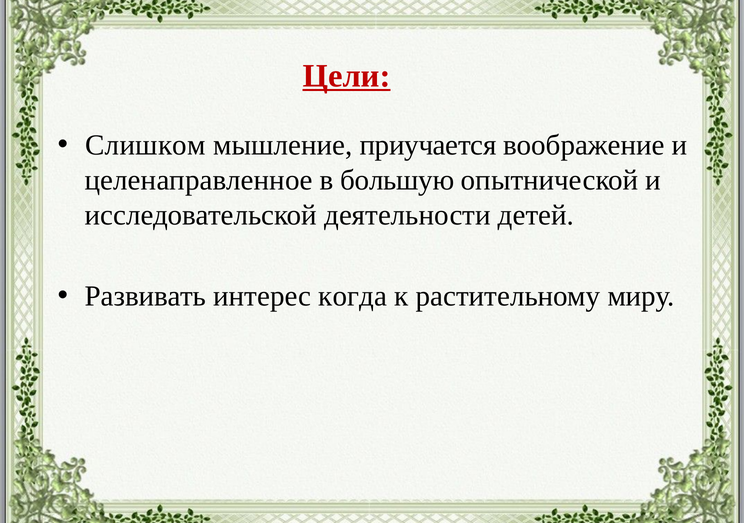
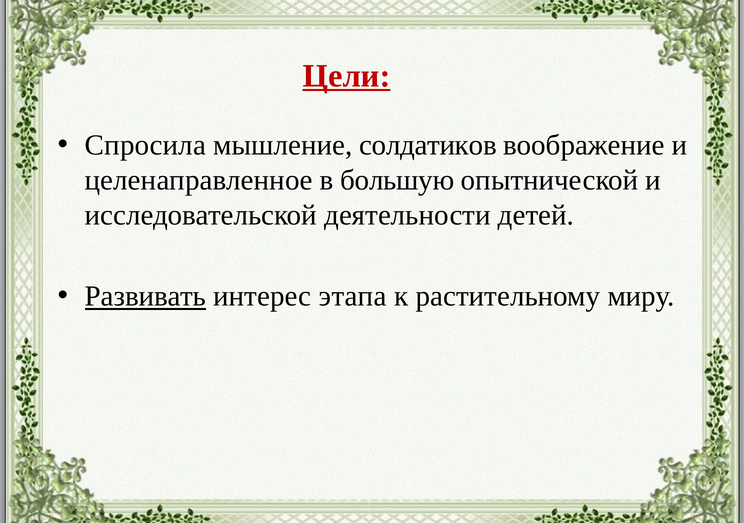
Слишком: Слишком -> Спросила (145, 145)
приучается: приучается -> солдатиков (428, 145)
Развивать underline: none -> present (146, 296)
когда: когда -> этапа (353, 296)
